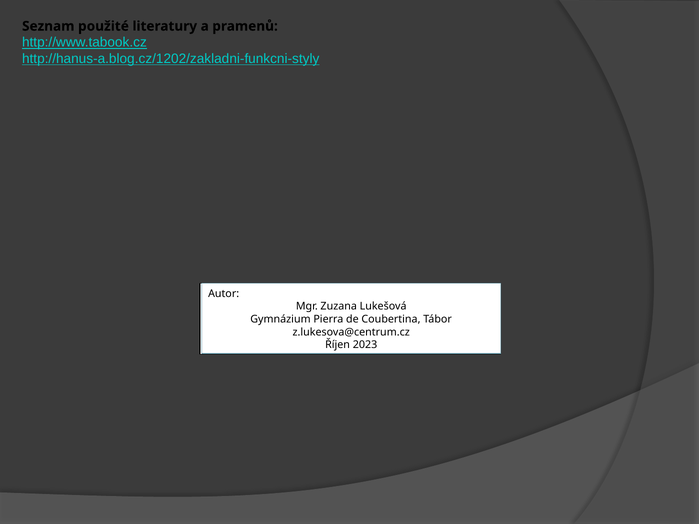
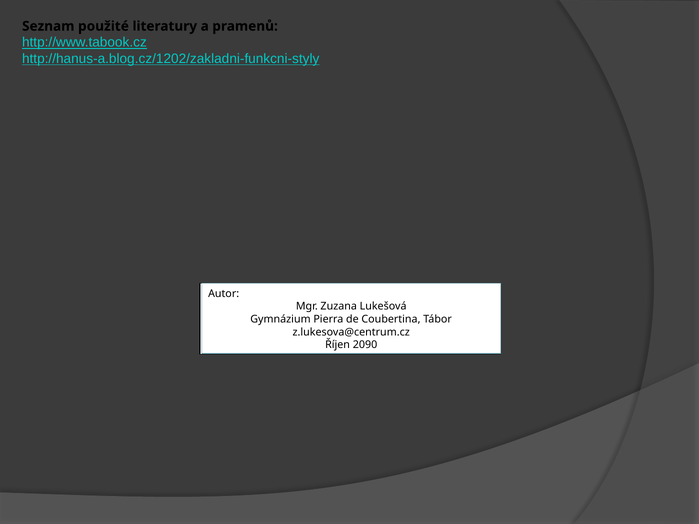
2023: 2023 -> 2090 (365, 345)
